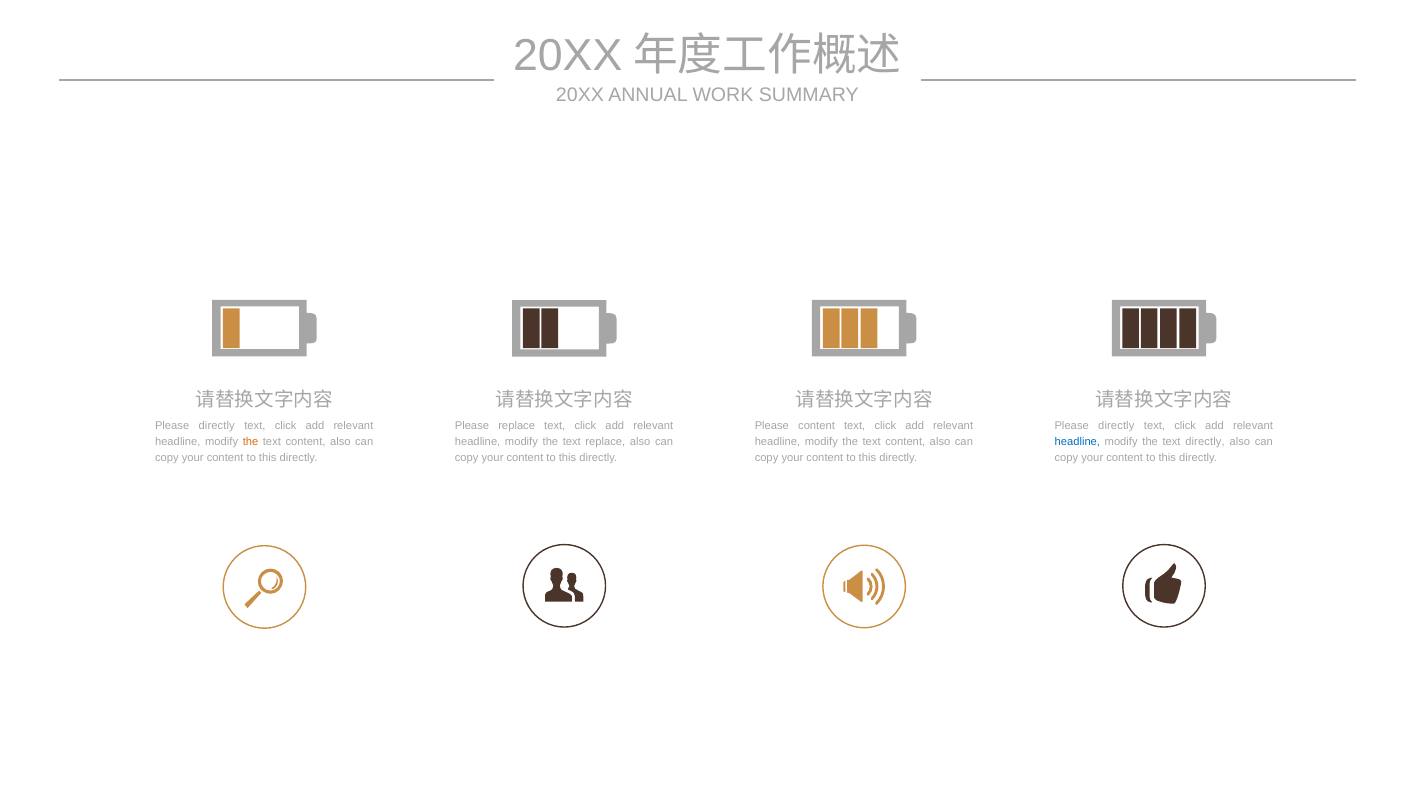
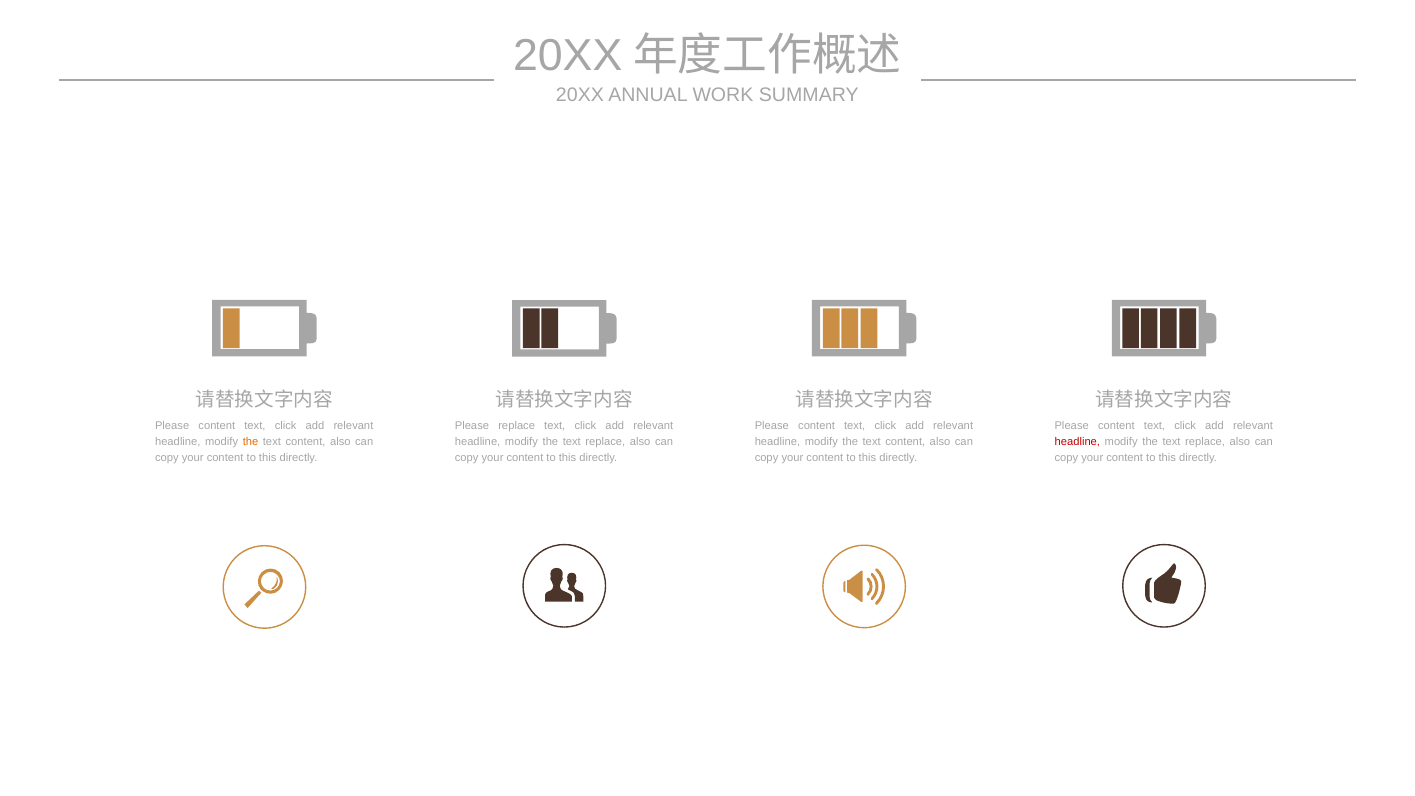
directly: directly -> content (217, 425)
directly: directly -> content (1116, 425)
headline colour: blue -> red (1077, 441)
directly: directly -> replace (1205, 441)
